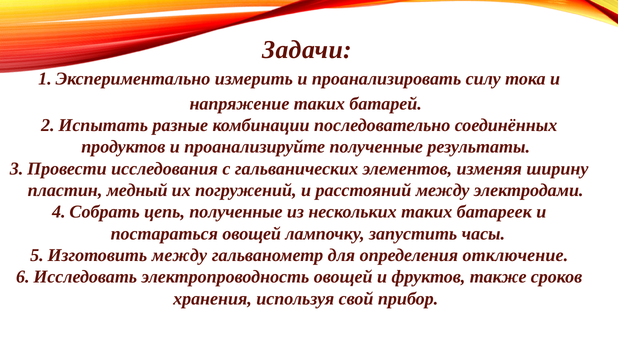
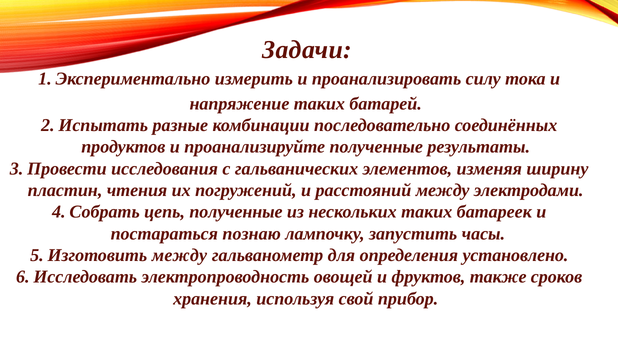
медный: медный -> чтения (137, 190)
постараться овощей: овощей -> познаю (252, 233)
отключение: отключение -> установлено (515, 255)
